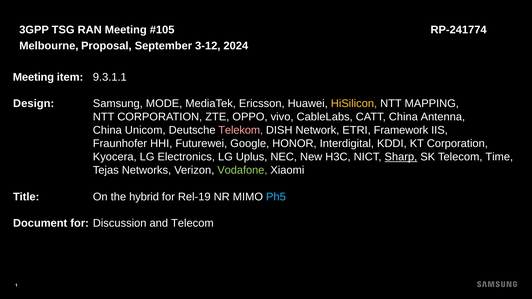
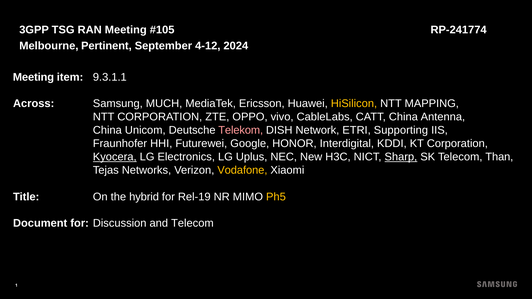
Proposal: Proposal -> Pertinent (106, 46)
3-12: 3-12 -> 4-12 (208, 46)
Design: Design -> Across (34, 104)
MODE: MODE -> MUCH (164, 104)
Framework: Framework -> Supporting (401, 130)
Kyocera underline: none -> present (115, 157)
Time: Time -> Than (499, 157)
Vodafone colour: light green -> yellow (242, 170)
Ph5 colour: light blue -> yellow (276, 197)
